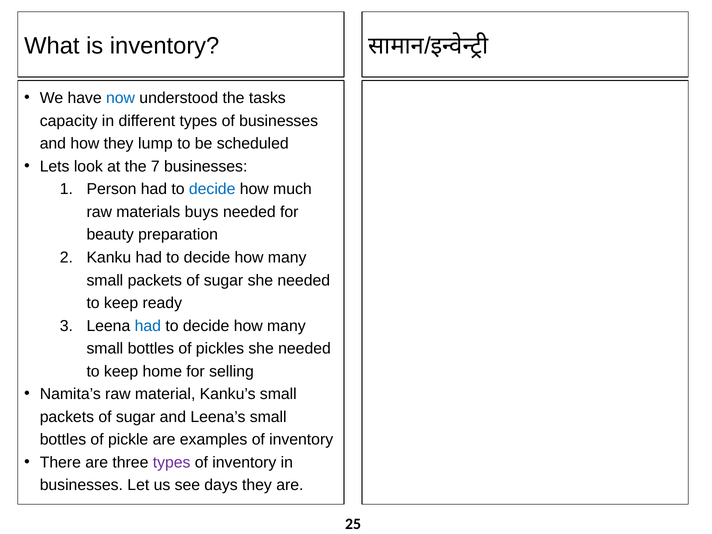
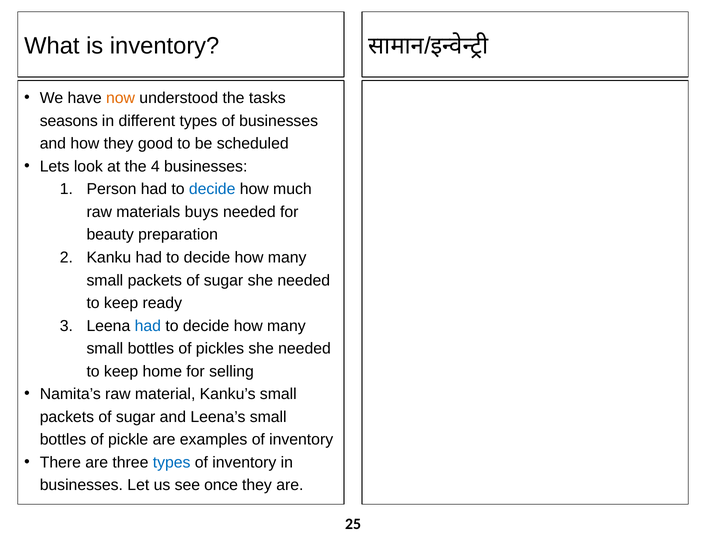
now colour: blue -> orange (121, 98)
capacity: capacity -> seasons (69, 121)
lump: lump -> good (155, 144)
7: 7 -> 4 (155, 166)
types colour: purple -> blue (172, 462)
days: days -> once (221, 485)
